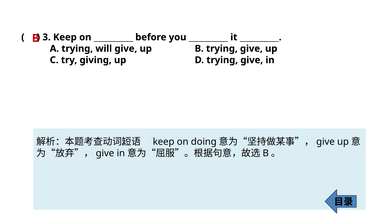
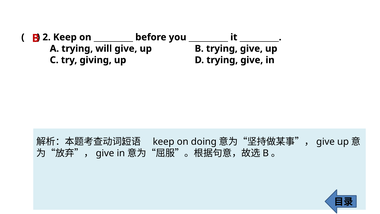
3: 3 -> 2 (47, 37)
